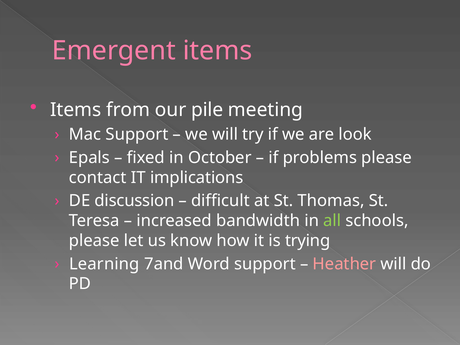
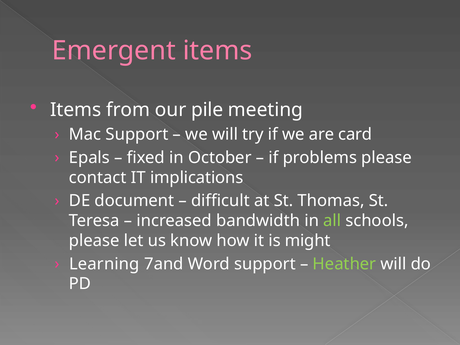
look: look -> card (355, 134)
discussion: discussion -> document (134, 201)
trying: trying -> might (308, 241)
Heather colour: pink -> light green (344, 264)
